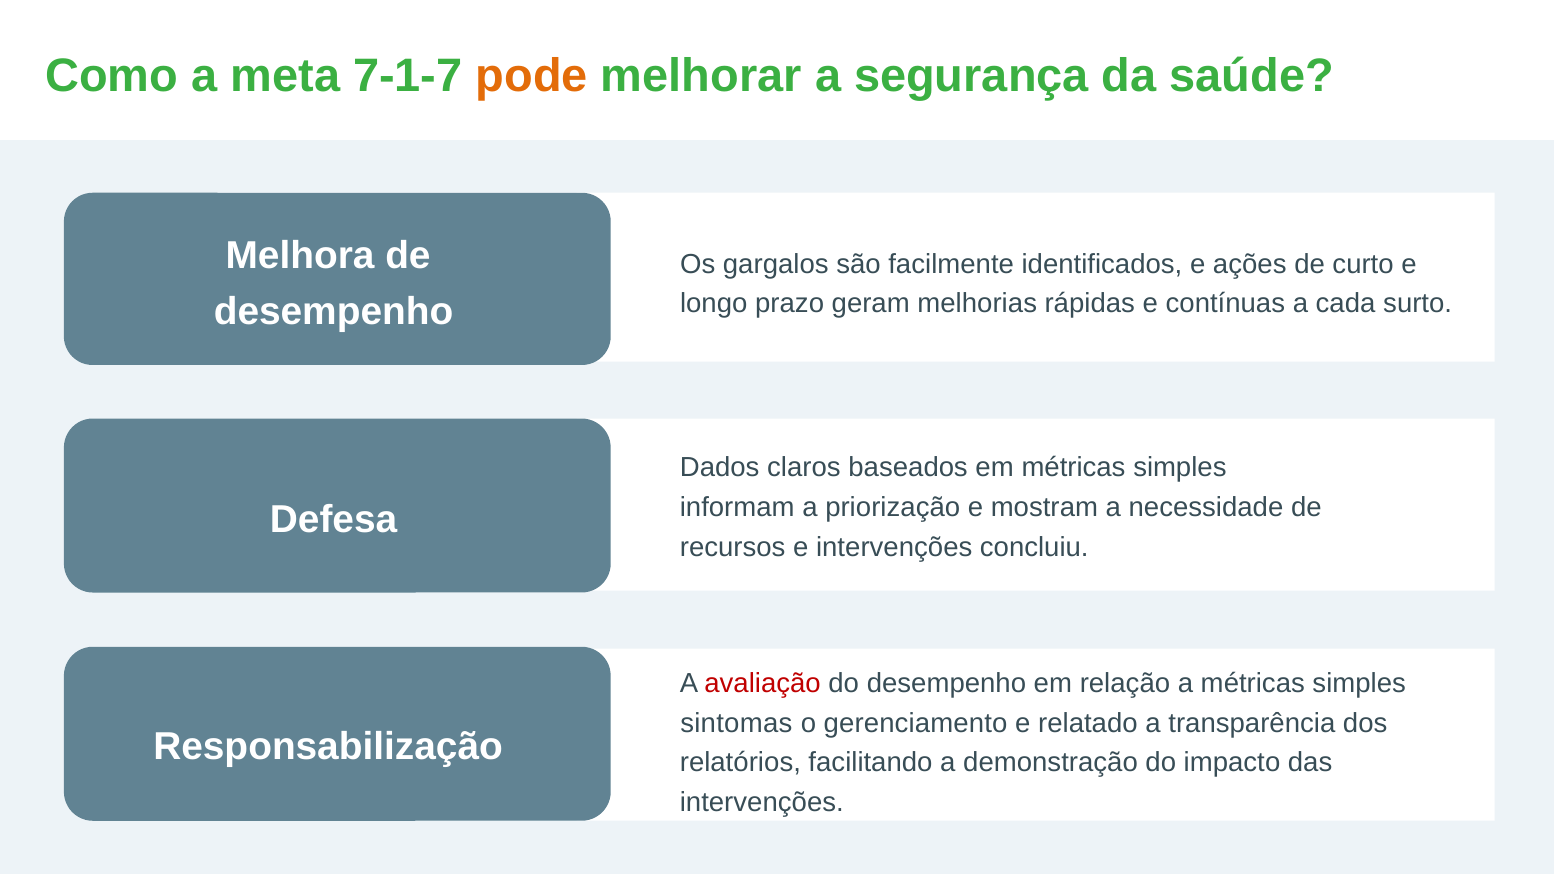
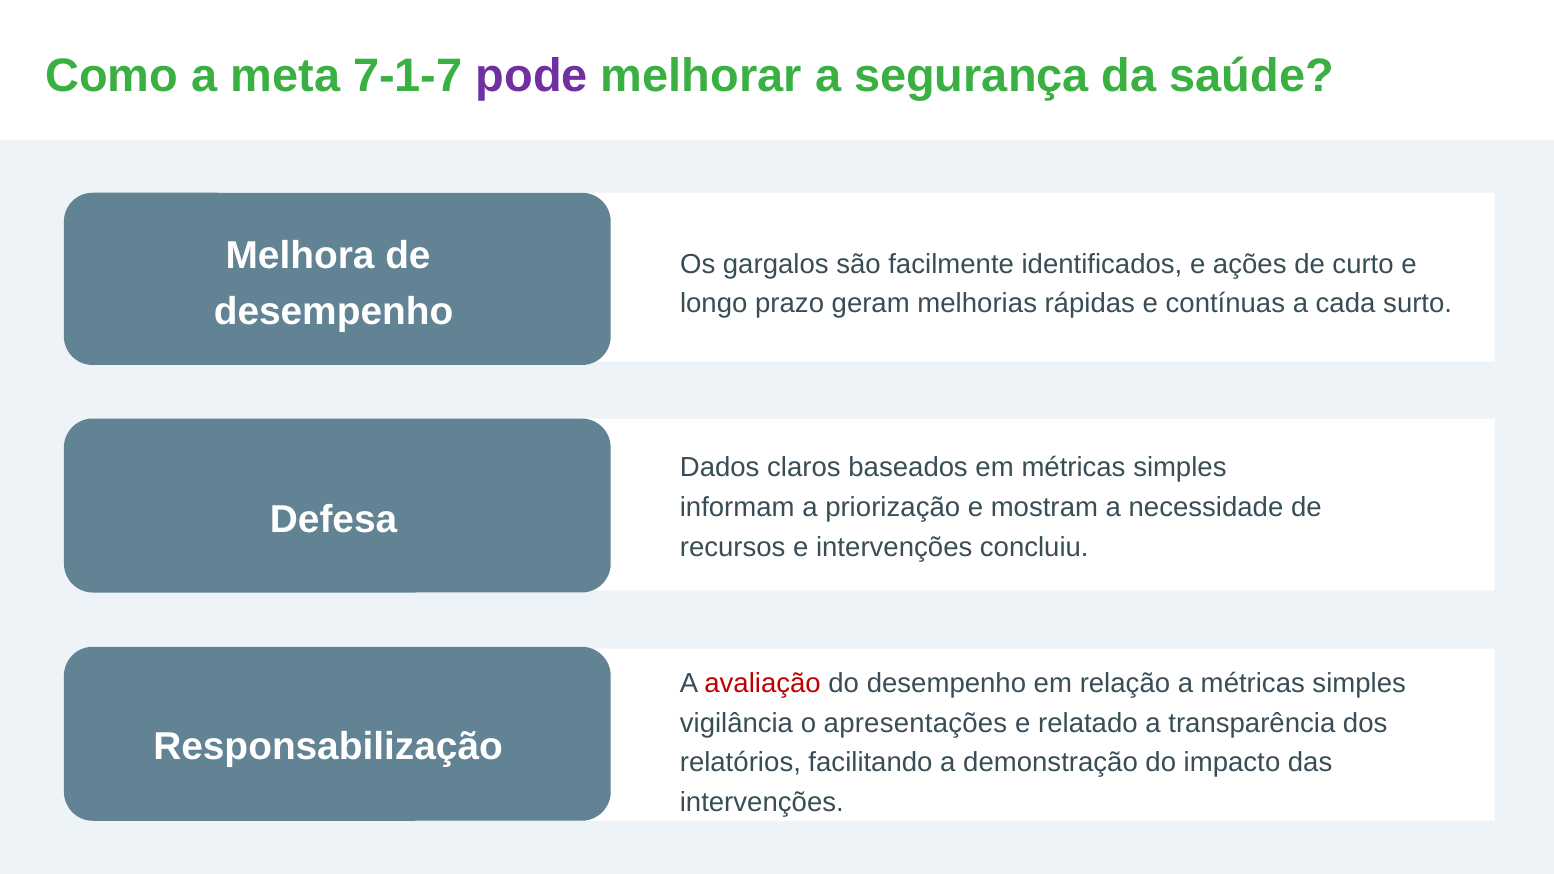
pode colour: orange -> purple (532, 76)
sintomas: sintomas -> vigilância (736, 723)
gerenciamento: gerenciamento -> apresentações (915, 723)
